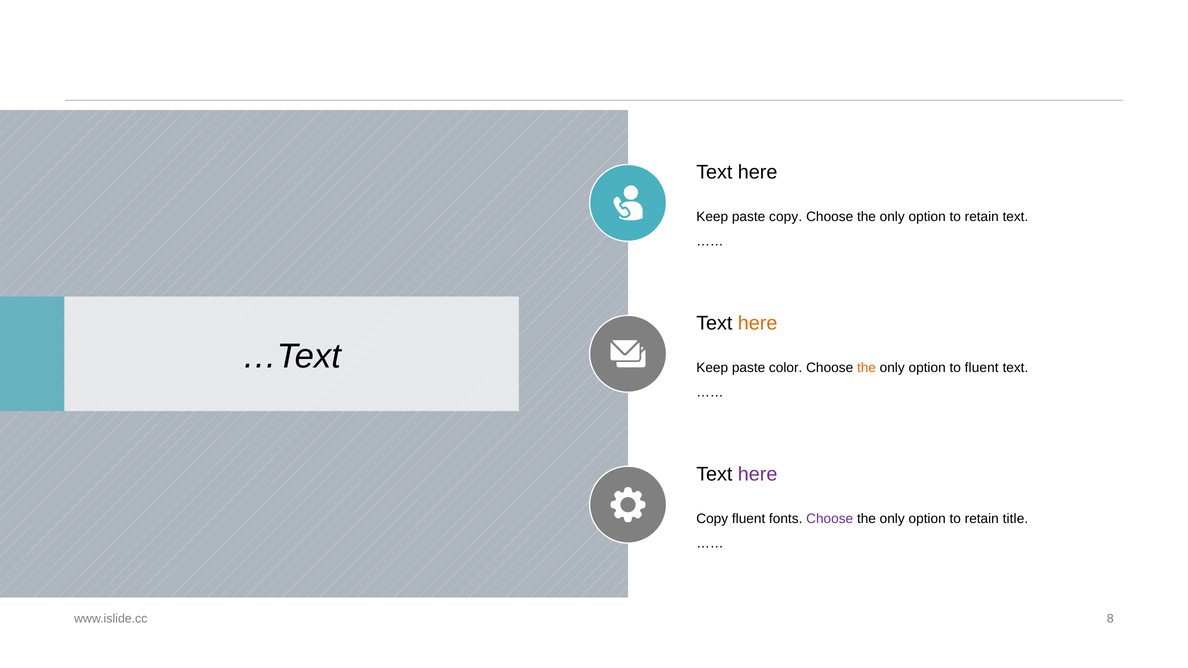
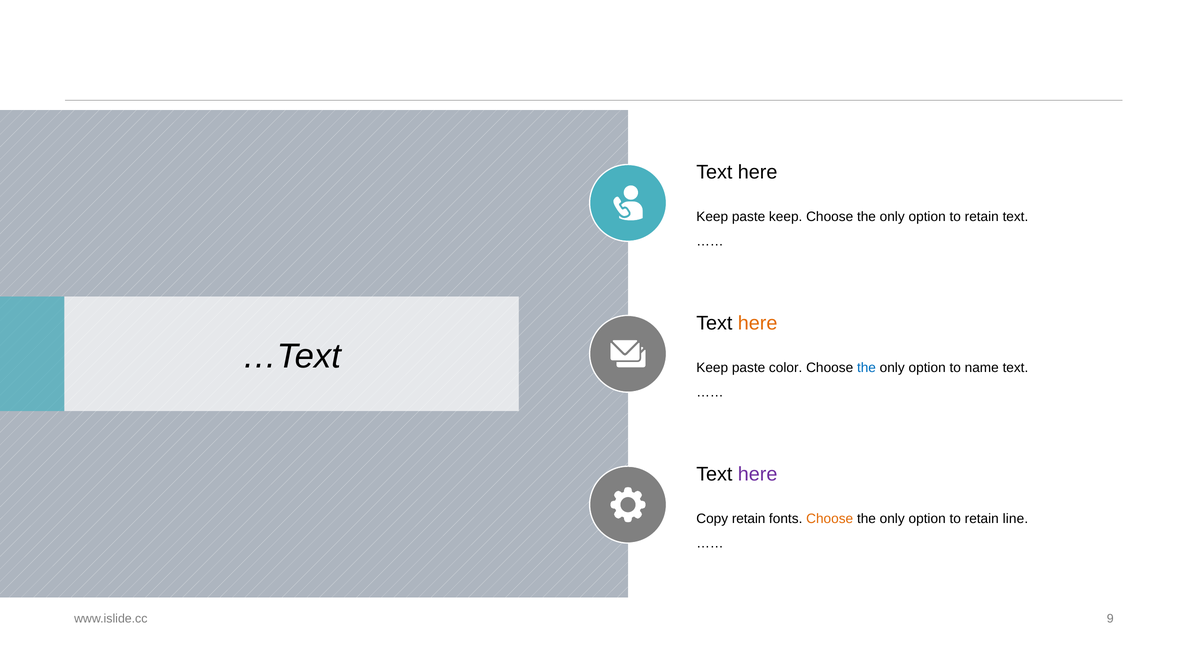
paste copy: copy -> keep (786, 217)
the colour: orange -> blue (866, 368)
to fluent: fluent -> name (982, 368)
Copy fluent: fluent -> retain (749, 519)
Choose colour: purple -> orange (830, 519)
title: title -> line (1015, 519)
8: 8 -> 9 (1110, 619)
